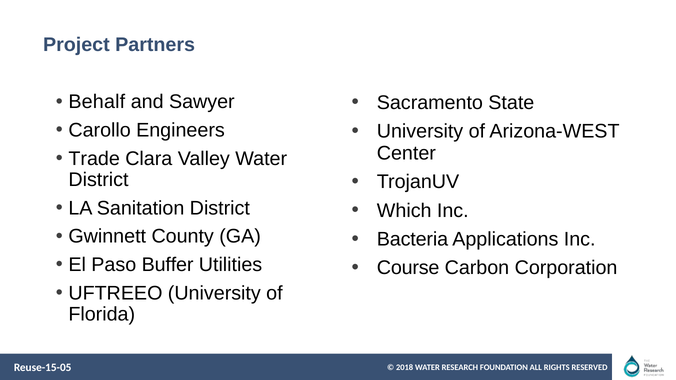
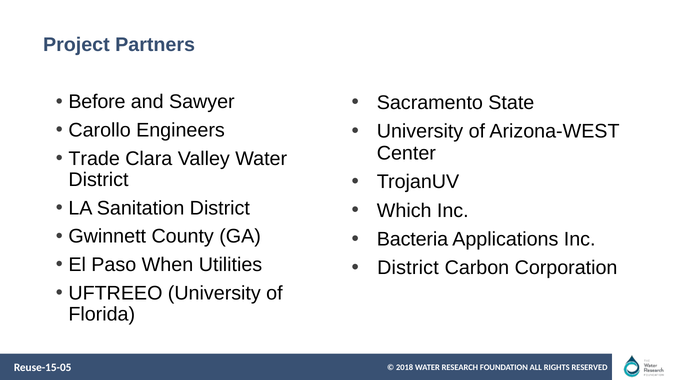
Behalf: Behalf -> Before (97, 102)
Buffer: Buffer -> When (167, 265)
Course: Course -> District (408, 268)
